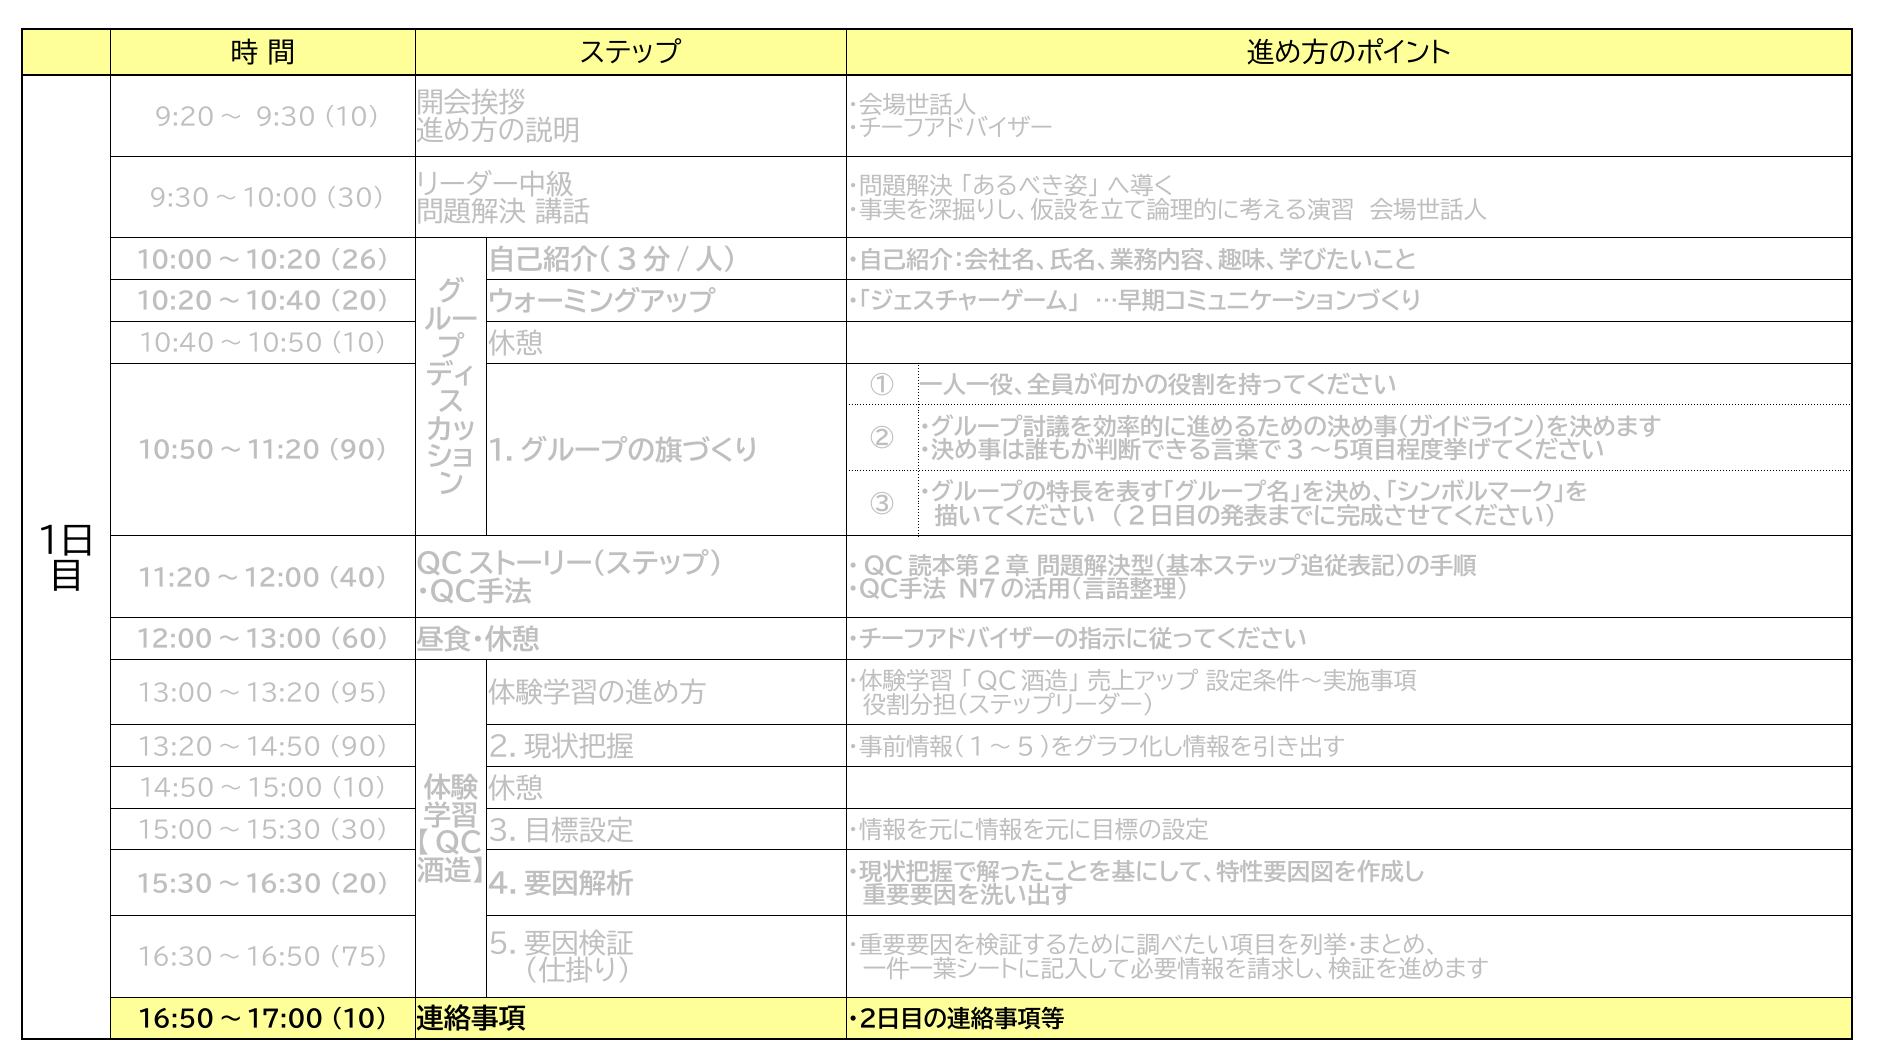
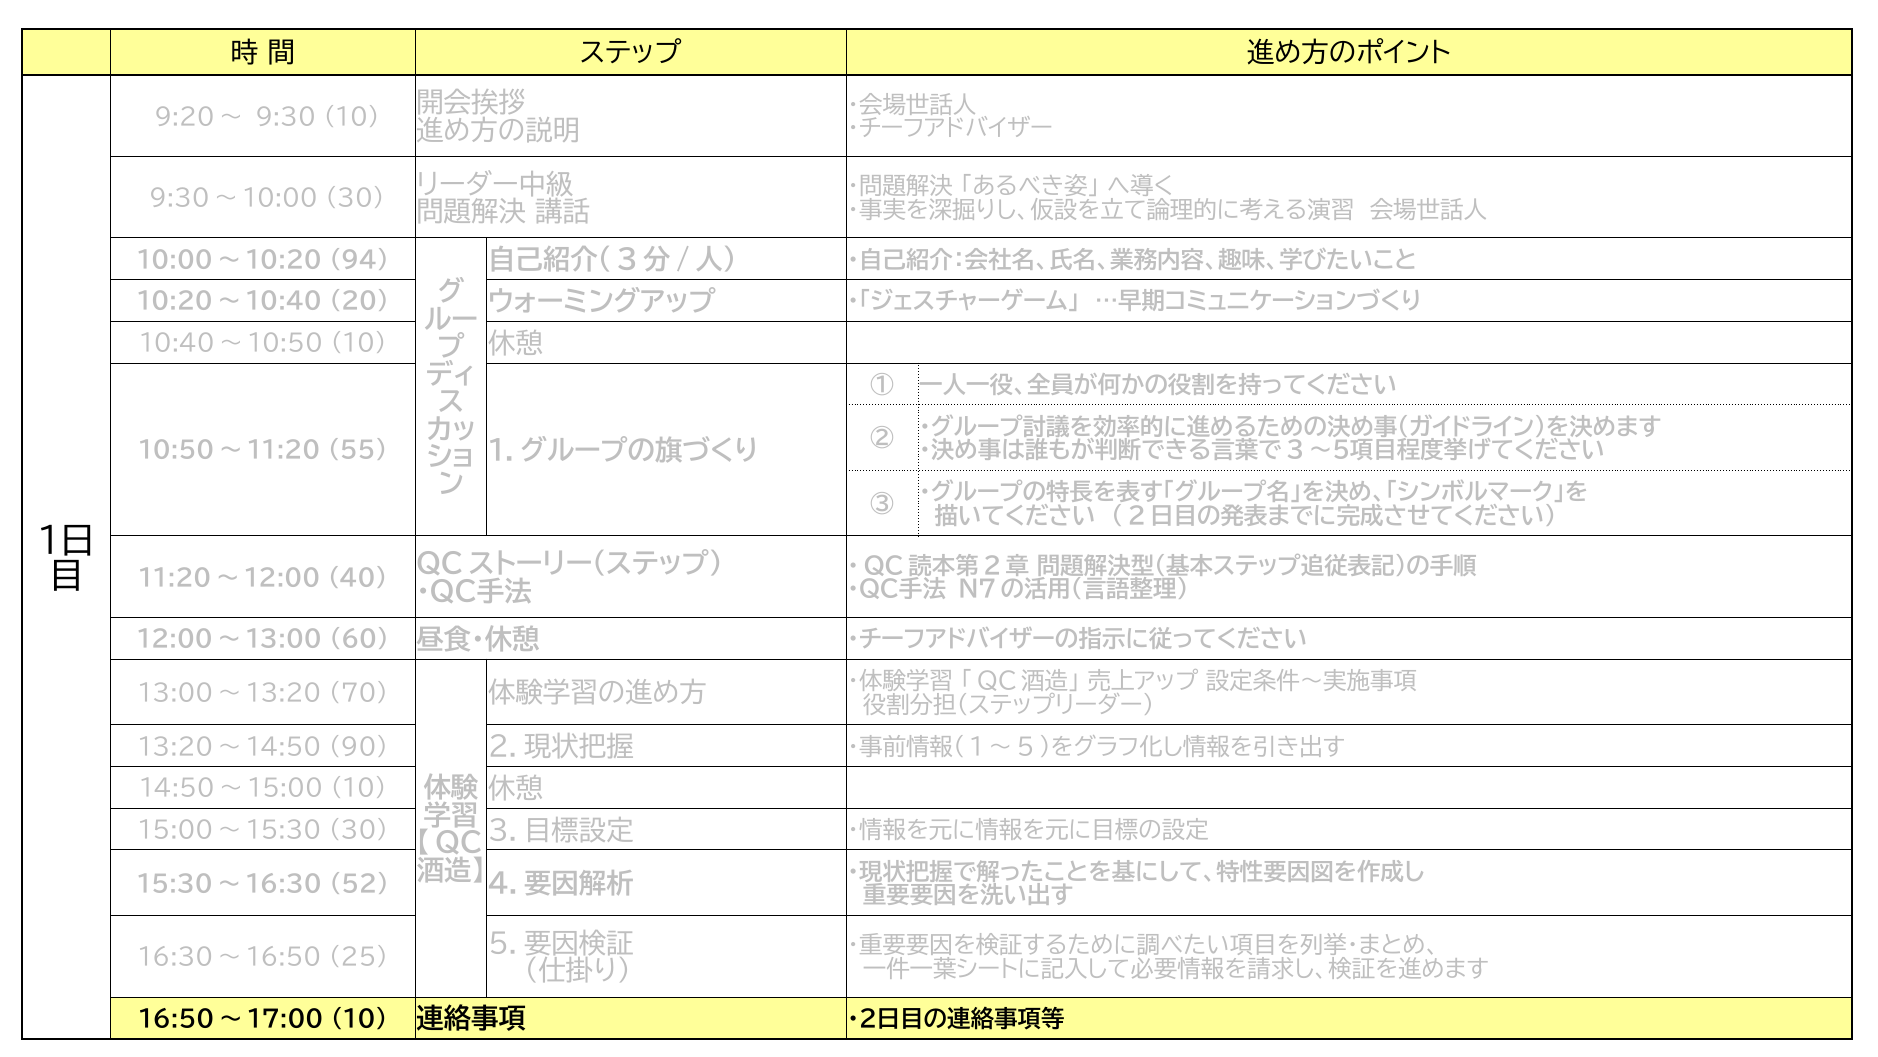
26: 26 -> 94 (359, 260)
10:50～11:20 90: 90 -> 55 (358, 451)
95: 95 -> 70 (359, 693)
15:30～16:30 20: 20 -> 52 (359, 884)
75: 75 -> 25 (359, 957)
